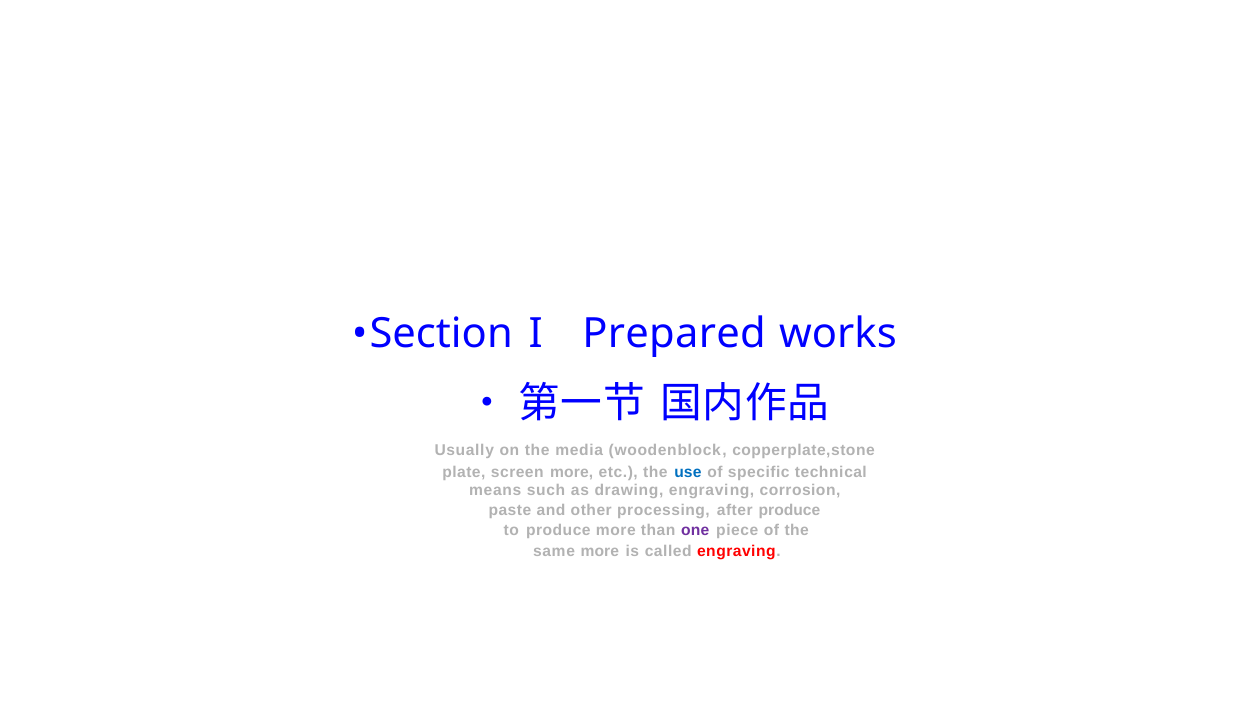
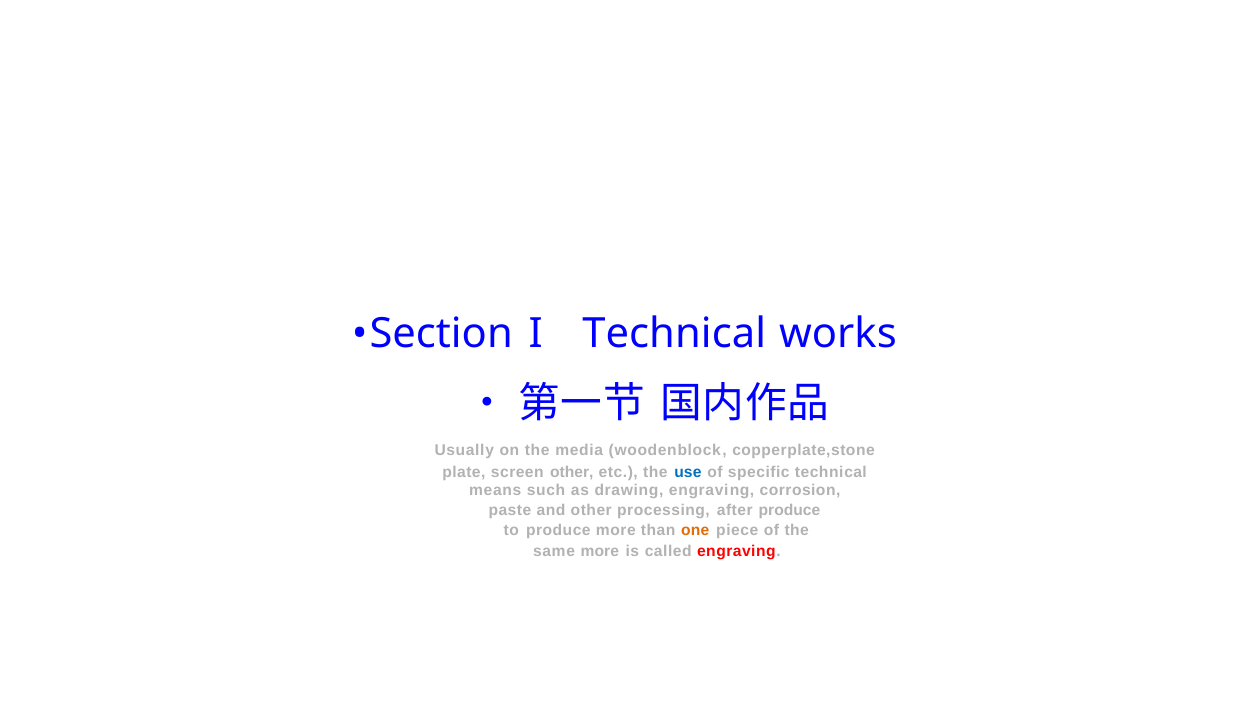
I Prepared: Prepared -> Technical (674, 334)
screen more: more -> other (572, 473)
one colour: purple -> orange (695, 531)
